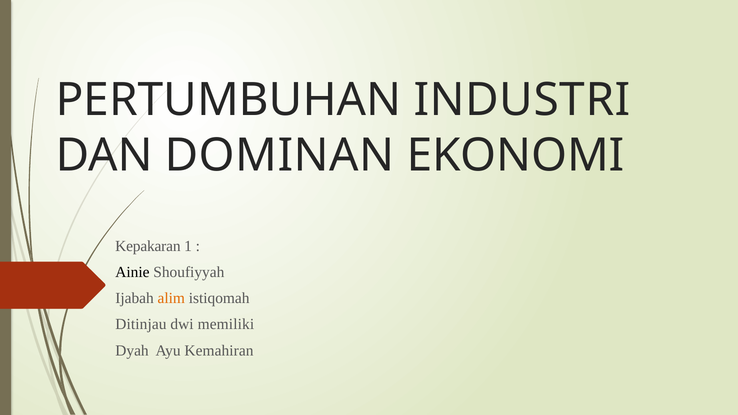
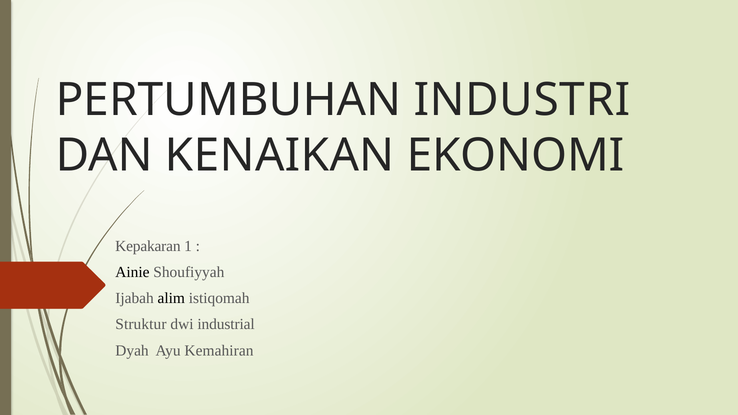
DOMINAN: DOMINAN -> KENAIKAN (280, 156)
alim colour: orange -> black (171, 298)
Ditinjau: Ditinjau -> Struktur (141, 324)
memiliki: memiliki -> industrial (226, 324)
